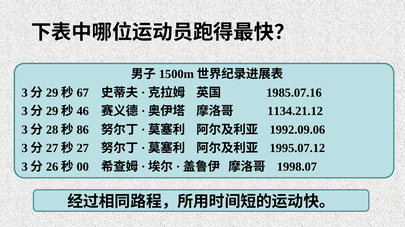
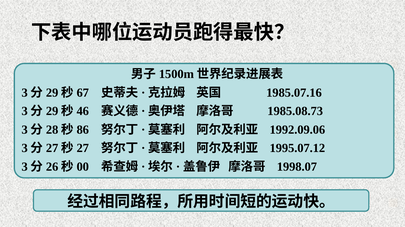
1134.21.12: 1134.21.12 -> 1985.08.73 (295, 111)
